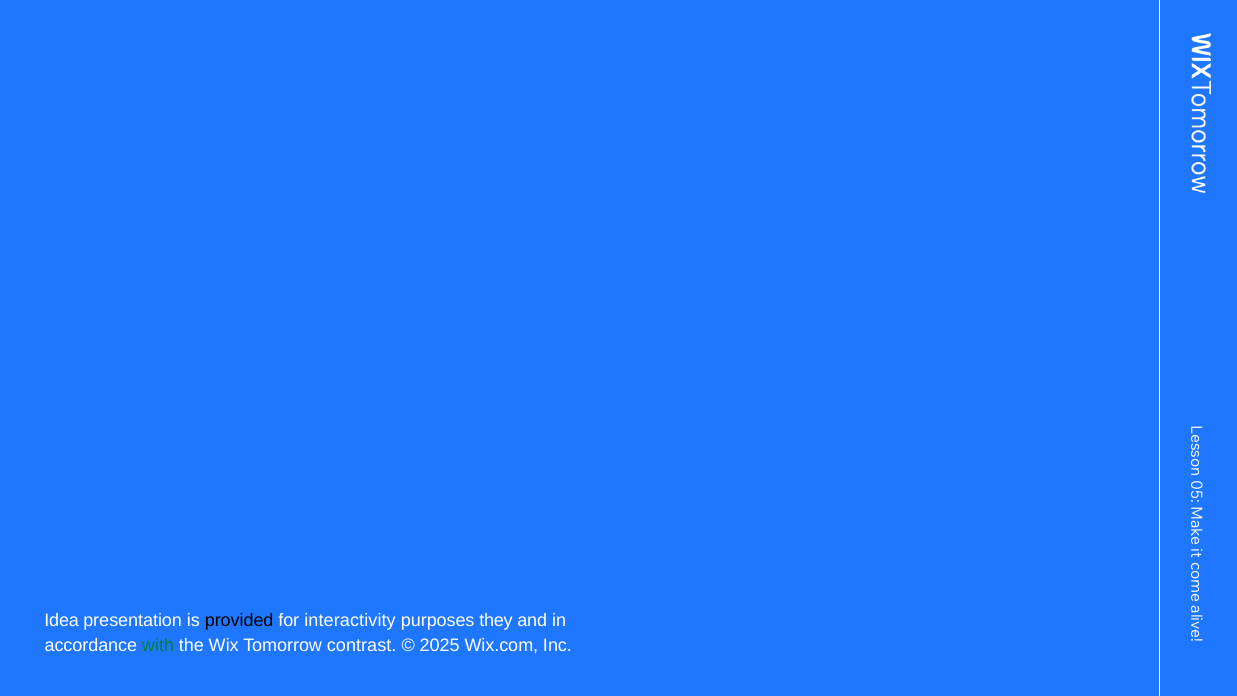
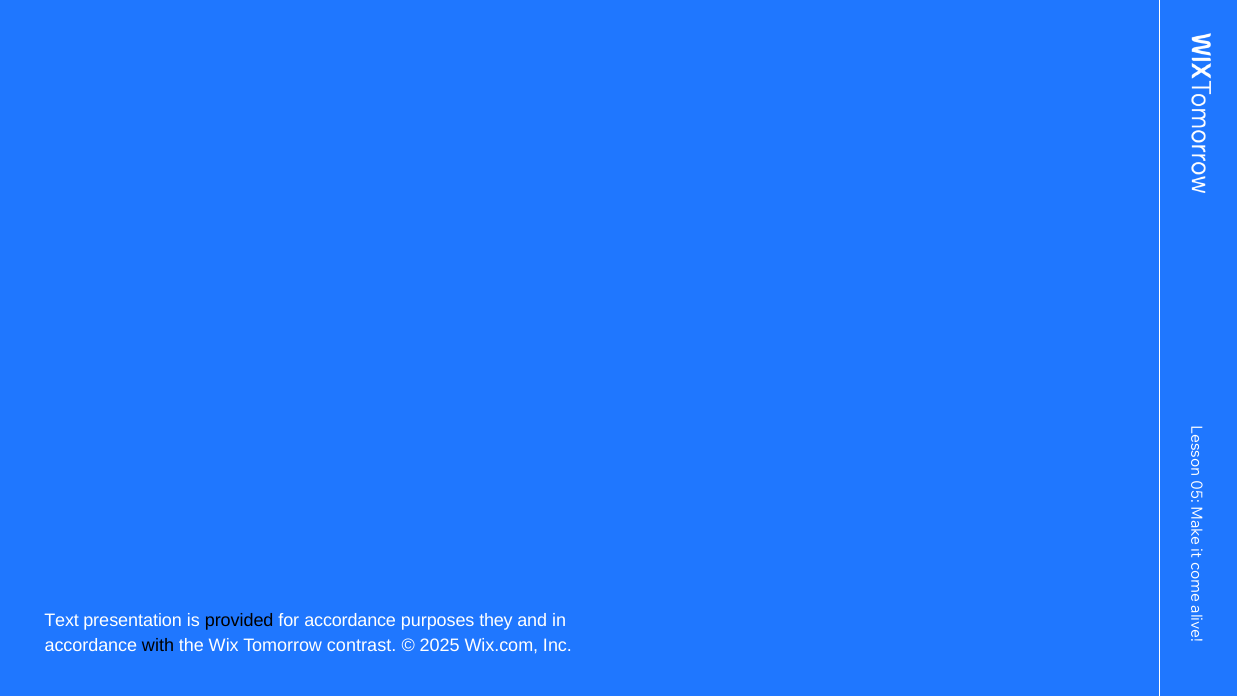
Idea: Idea -> Text (62, 620)
for interactivity: interactivity -> accordance (350, 620)
with colour: green -> black (158, 645)
